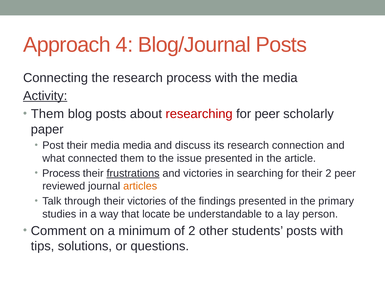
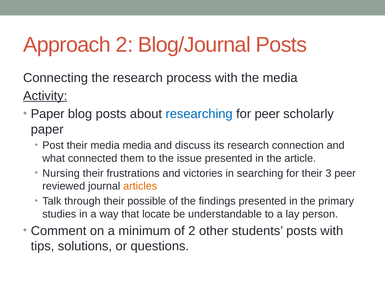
Approach 4: 4 -> 2 (124, 45)
Them: Them -> Paper (48, 114)
researching colour: red -> blue (199, 114)
Process: Process -> Nursing (61, 173)
frustrations underline: present -> none (133, 173)
their 2: 2 -> 3 (328, 173)
their victories: victories -> possible (147, 201)
